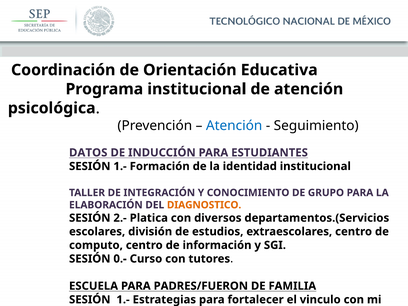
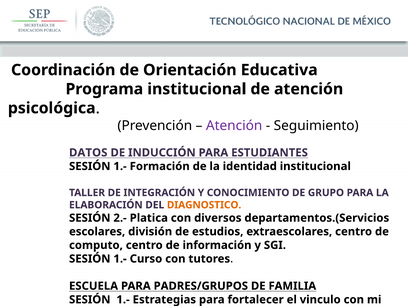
Atención colour: blue -> purple (234, 126)
0.-: 0.- -> 1.- (120, 259)
PADRES/FUERON: PADRES/FUERON -> PADRES/GRUPOS (201, 286)
